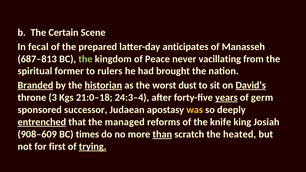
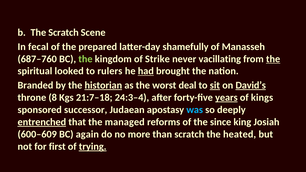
The Certain: Certain -> Scratch (63, 33)
anticipates: anticipates -> shamefully (186, 47)
687–813: 687–813 -> 687–760 (37, 59)
Peace: Peace -> Strike (157, 59)
the underline: none -> present (273, 59)
former: former -> looked (69, 71)
had underline: none -> present (146, 71)
Branded underline: present -> none (35, 85)
dust: dust -> deal (187, 85)
sit underline: none -> present (215, 85)
3: 3 -> 8 (53, 98)
21:0–18: 21:0–18 -> 21:7–18 (94, 98)
germ: germ -> kings (262, 98)
was colour: yellow -> light blue (195, 110)
knife: knife -> since (221, 122)
908–609: 908–609 -> 600–609 (37, 134)
times: times -> again (87, 134)
than underline: present -> none (162, 134)
